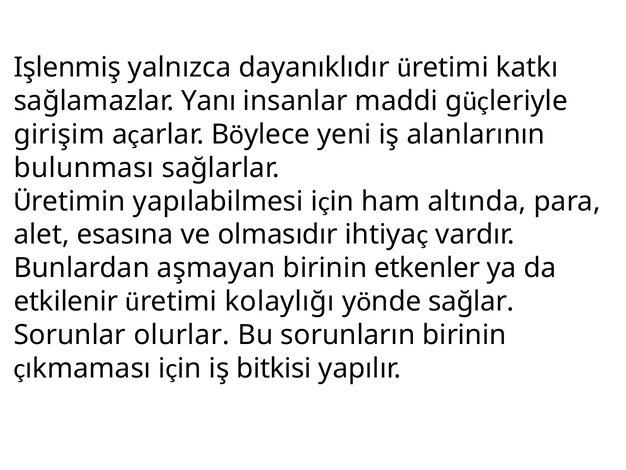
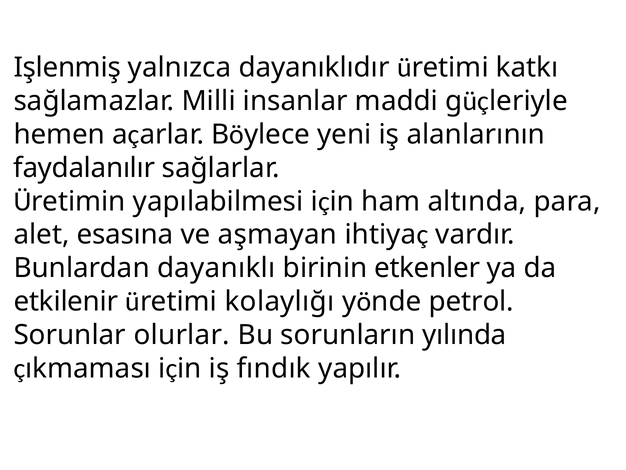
Yanı: Yanı -> Milli (209, 101)
girişim: girişim -> hemen (59, 134)
bulunması: bulunması -> faydalanılır (84, 168)
olmasıdır: olmasıdır -> aşmayan (277, 235)
aşmayan: aşmayan -> dayanıklı (216, 268)
sağlar: sağlar -> petrol (471, 301)
sorunların birinin: birinin -> yılında (464, 335)
bitkisi: bitkisi -> fındık (274, 368)
